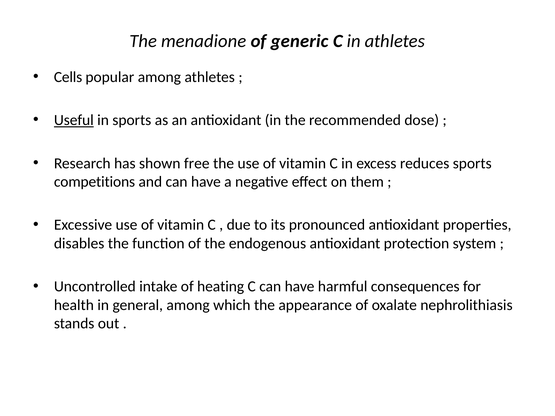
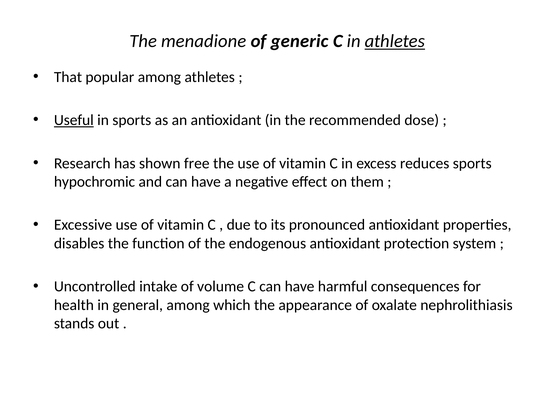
athletes underline: none -> present (395, 41)
Cells: Cells -> That (68, 77)
competitions: competitions -> hypochromic (94, 182)
heating: heating -> volume (221, 287)
